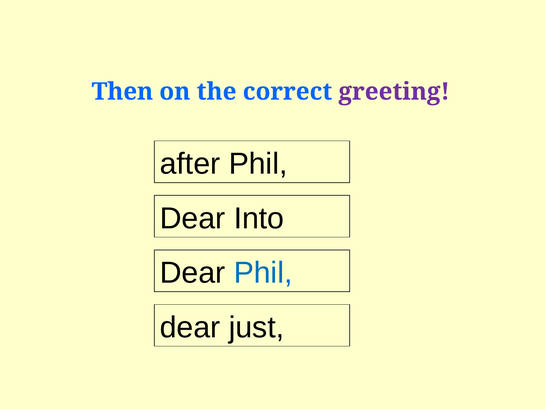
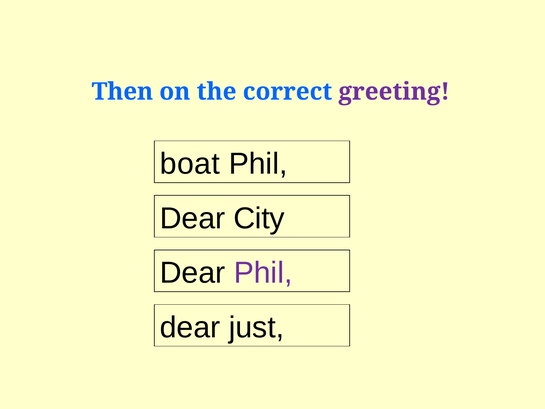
after: after -> boat (190, 164)
Into: Into -> City (259, 218)
Phil colour: blue -> purple (263, 273)
